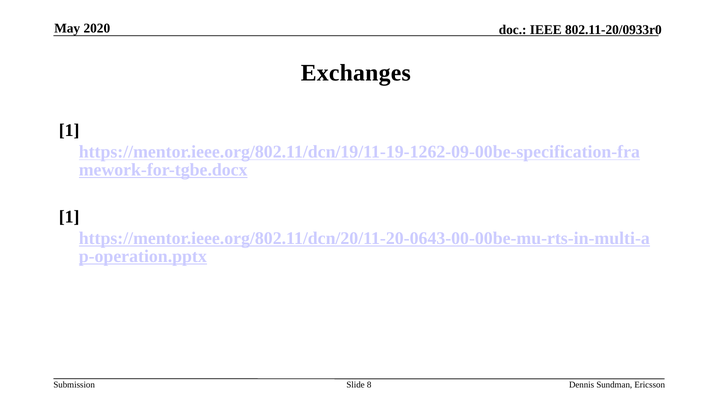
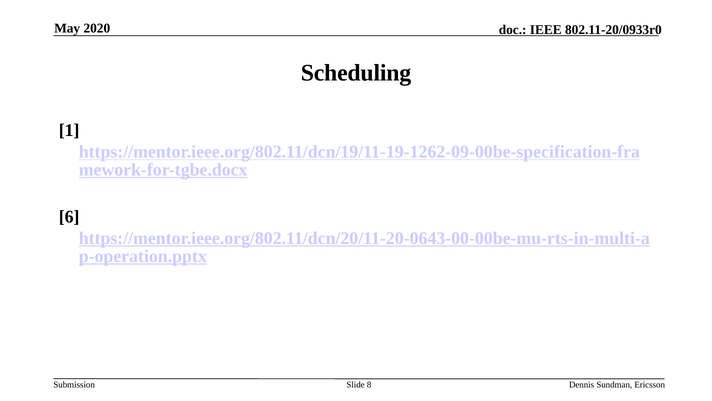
Exchanges: Exchanges -> Scheduling (356, 73)
1: 1 -> 6 (69, 217)
